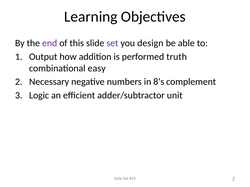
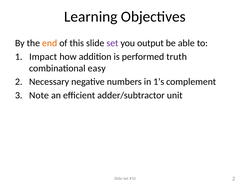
end colour: purple -> orange (50, 43)
design: design -> output (150, 43)
Output: Output -> Impact (43, 57)
8’s: 8’s -> 1’s (159, 82)
Logic: Logic -> Note (39, 96)
